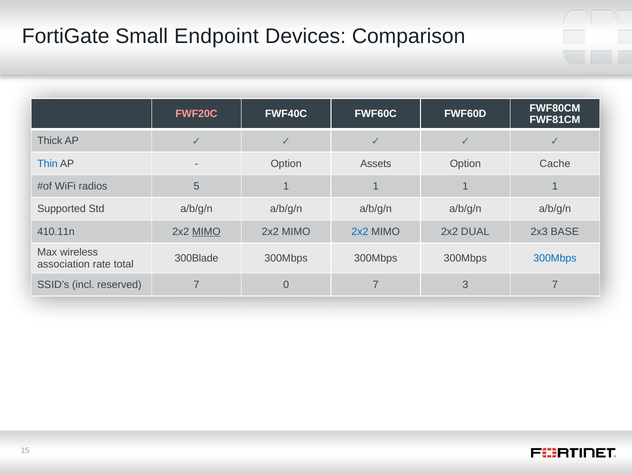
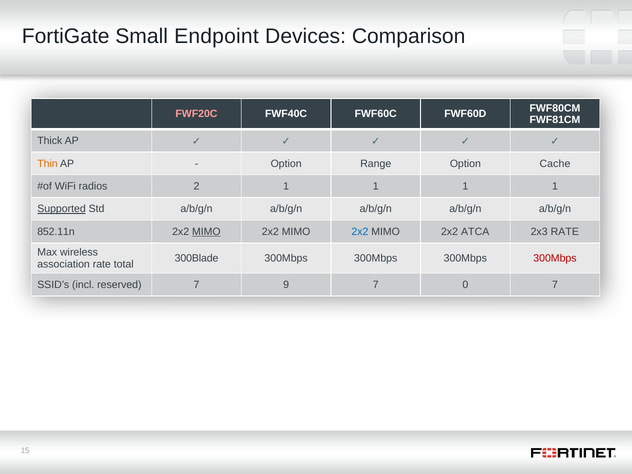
Thin colour: blue -> orange (47, 164)
Assets: Assets -> Range (376, 164)
5: 5 -> 2 (197, 186)
Supported underline: none -> present (62, 209)
410.11n: 410.11n -> 852.11n (56, 232)
DUAL: DUAL -> ATCA (475, 232)
2x3 BASE: BASE -> RATE (565, 232)
300Mbps colour: blue -> red (555, 258)
0: 0 -> 9 (286, 285)
3: 3 -> 0 (465, 285)
